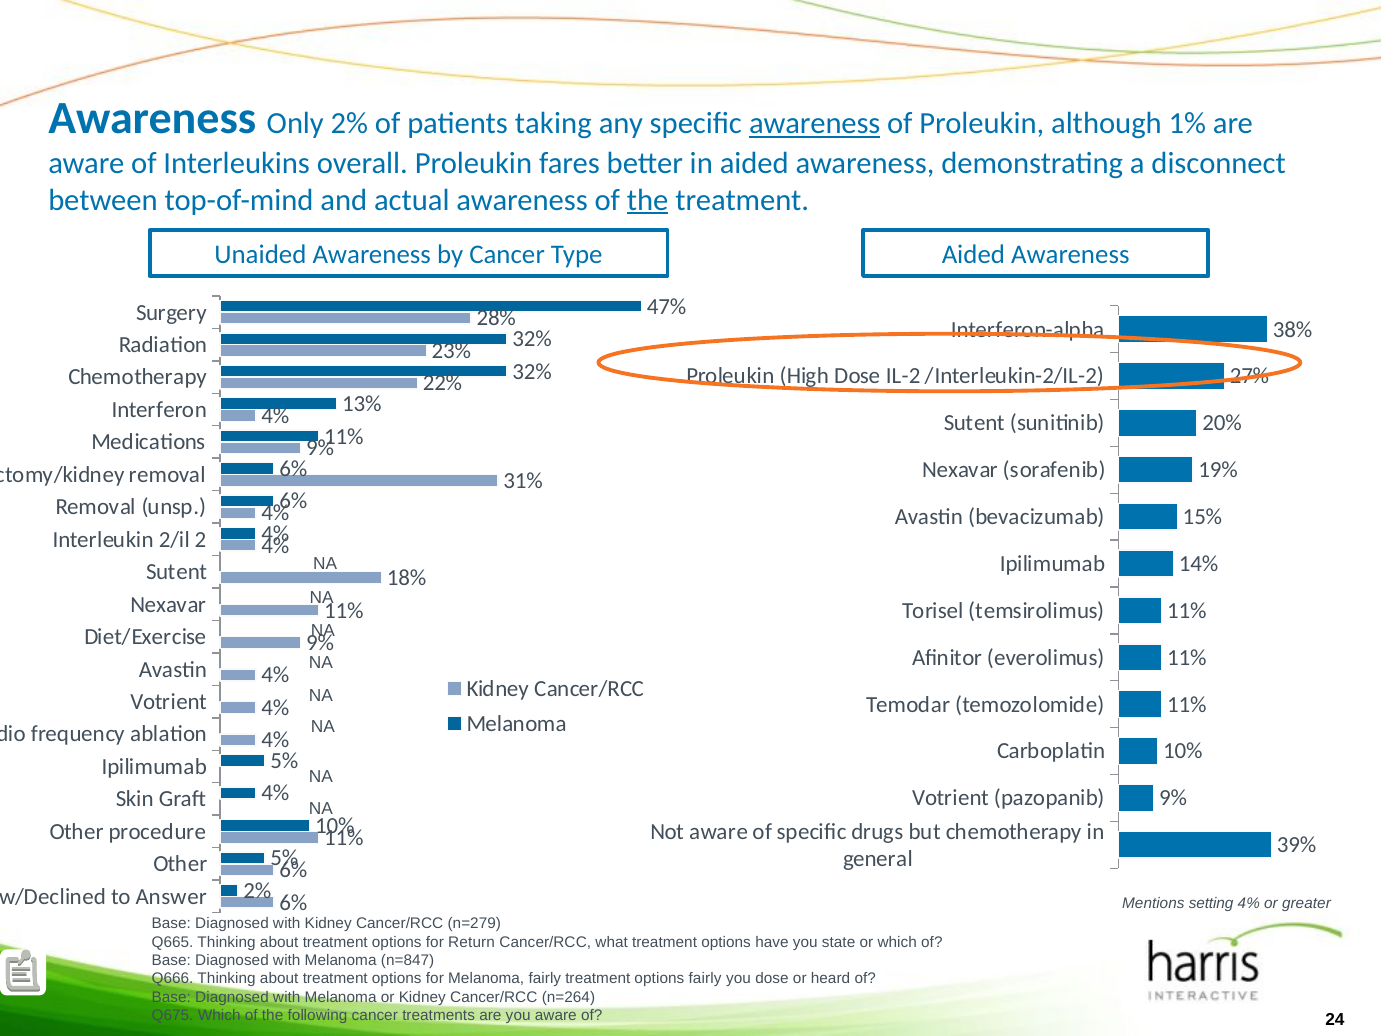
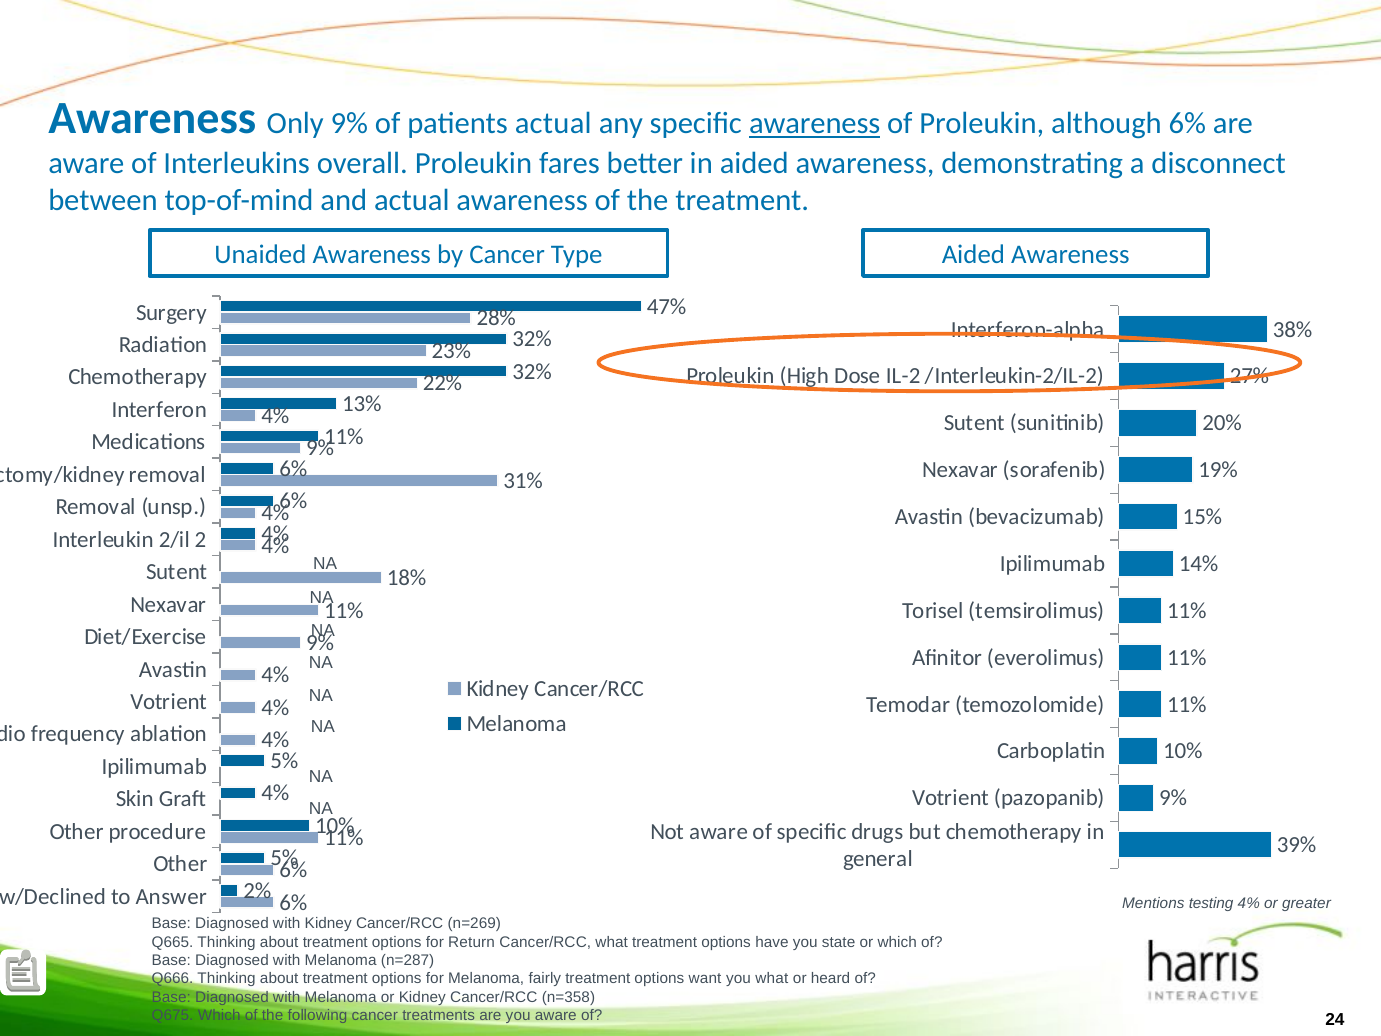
Only 2%: 2% -> 9% (349, 123)
patients taking: taking -> actual (553, 123)
although 1%: 1% -> 6% (1187, 123)
the underline: present -> none (648, 200)
setting: setting -> testing (1211, 903)
n=279: n=279 -> n=269 (474, 924)
n=847: n=847 -> n=287 (408, 960)
options fairly: fairly -> want (705, 979)
you dose: dose -> what (772, 979)
n=264: n=264 -> n=358 (568, 997)
